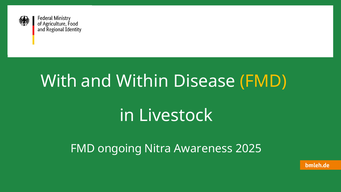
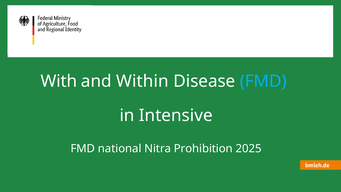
FMD colour: yellow -> light blue (263, 81)
Livestock: Livestock -> Intensive (176, 115)
ongoing: ongoing -> national (120, 148)
Awareness: Awareness -> Prohibition (203, 148)
